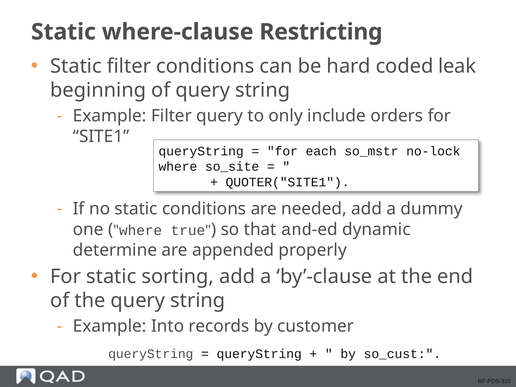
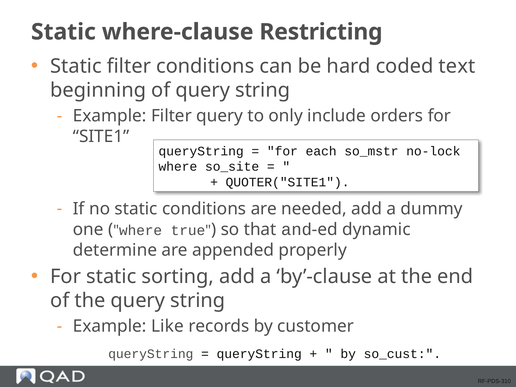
leak: leak -> text (457, 66)
Into: Into -> Like (167, 326)
